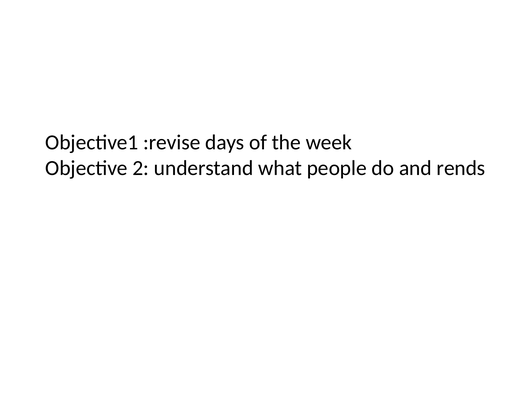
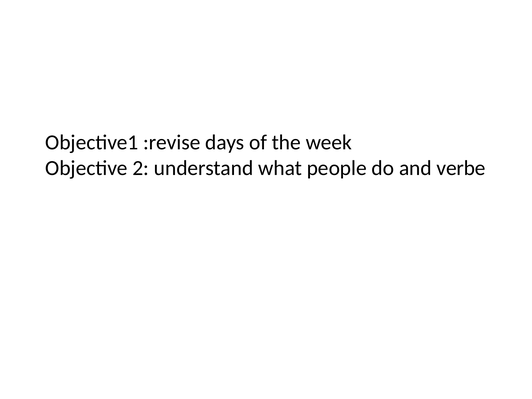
rends: rends -> verbe (461, 168)
